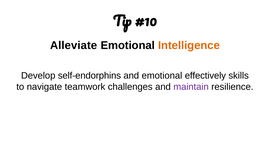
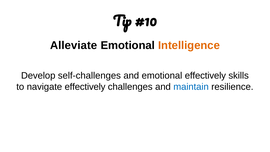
self-endorphins: self-endorphins -> self-challenges (89, 76)
navigate teamwork: teamwork -> effectively (85, 87)
maintain colour: purple -> blue (191, 87)
